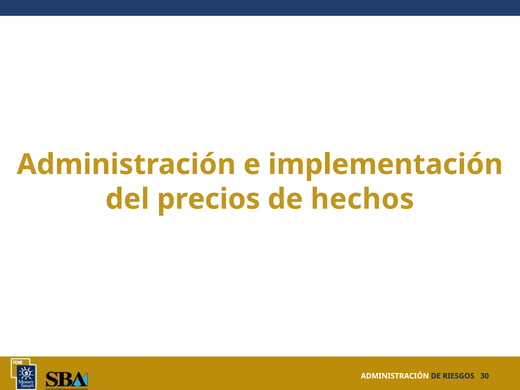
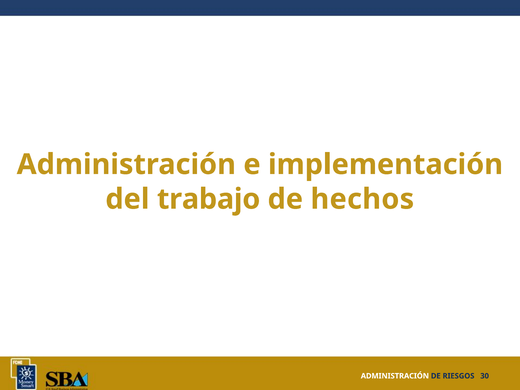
precios: precios -> trabajo (209, 199)
